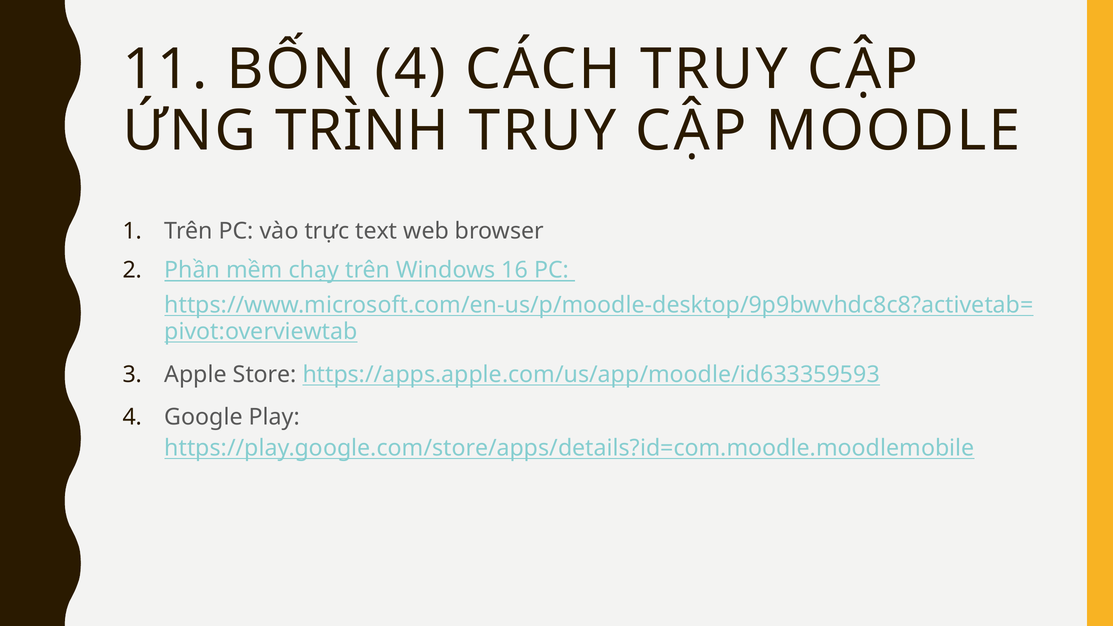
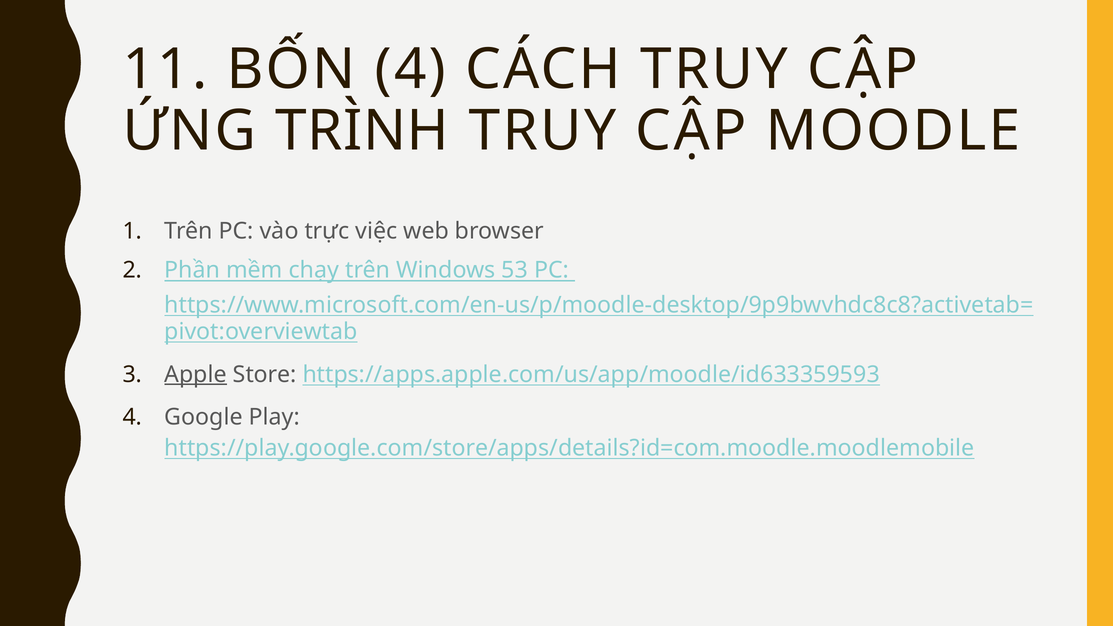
text: text -> việc (376, 231)
16: 16 -> 53 (515, 270)
Apple underline: none -> present (196, 374)
